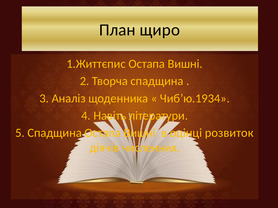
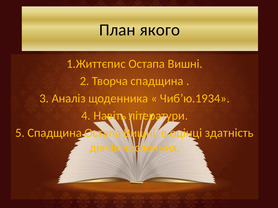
щиро: щиро -> якого (160, 30)
розвиток: розвиток -> здатність (229, 133)
